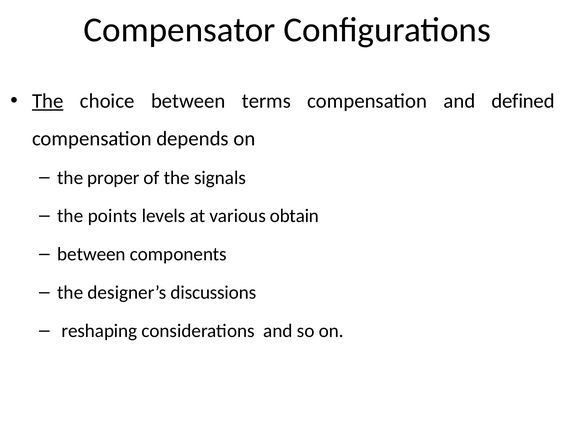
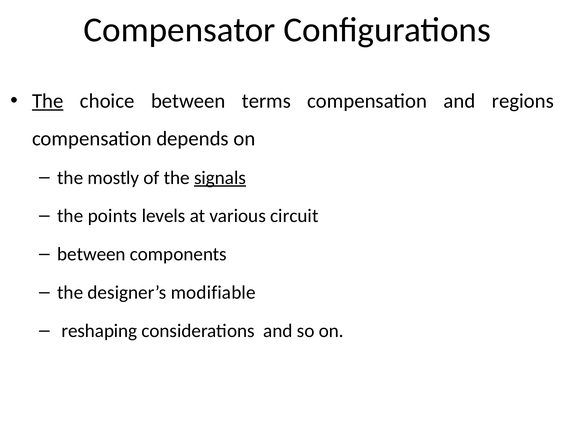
defined: defined -> regions (523, 101)
proper: proper -> mostly (113, 178)
signals underline: none -> present (220, 178)
obtain: obtain -> circuit (294, 216)
discussions: discussions -> modifiable (213, 293)
